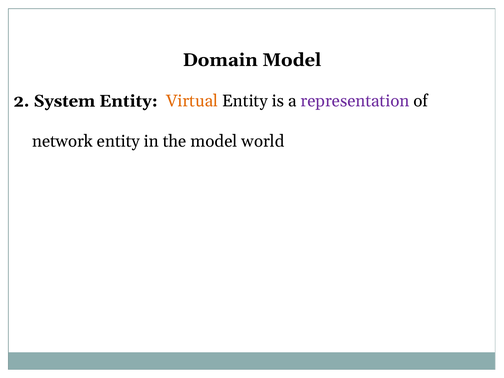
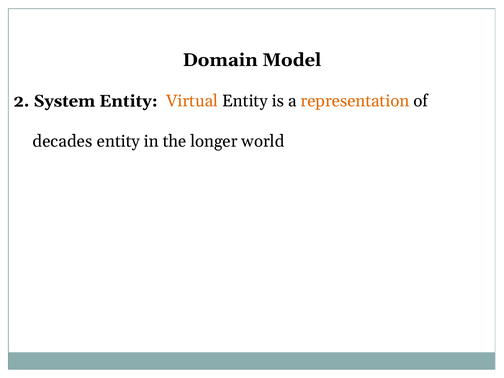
representation colour: purple -> orange (355, 101)
network: network -> decades (62, 141)
the model: model -> longer (214, 141)
